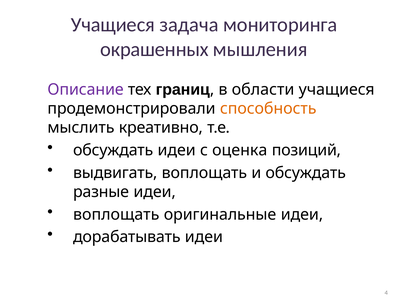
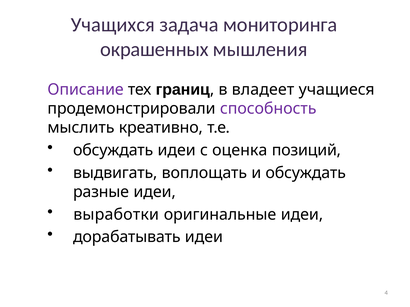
Учащиеся: Учащиеся -> Учащихся (113, 25)
области: области -> владеет (263, 90)
способность colour: orange -> purple (268, 109)
воплощать: воплощать -> выработки (116, 215)
